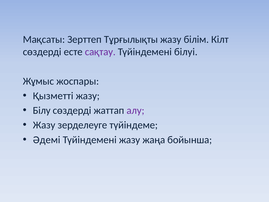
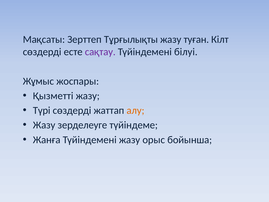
білім: білім -> туған (196, 39)
Білу: Білу -> Түрі (42, 110)
алу colour: purple -> orange (135, 110)
Әдемі: Әдемі -> Жанға (47, 140)
жаңа: жаңа -> орыс (154, 140)
